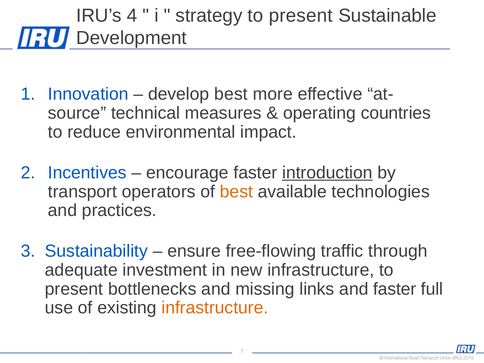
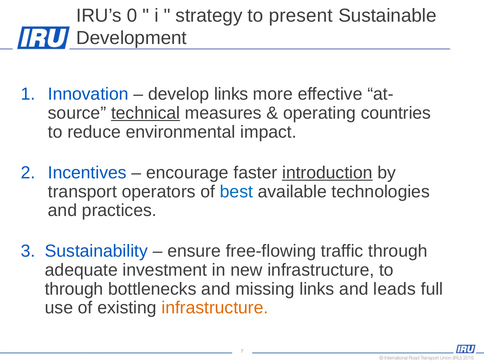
4: 4 -> 0 (132, 15)
develop best: best -> links (231, 94)
technical underline: none -> present (146, 113)
best colour: orange -> blue (236, 192)
present: present -> through (74, 289)
and faster: faster -> leads (395, 289)
